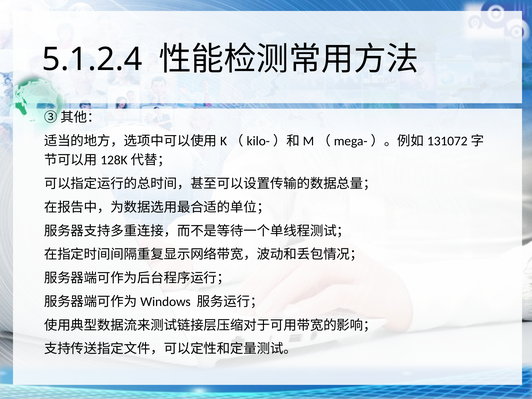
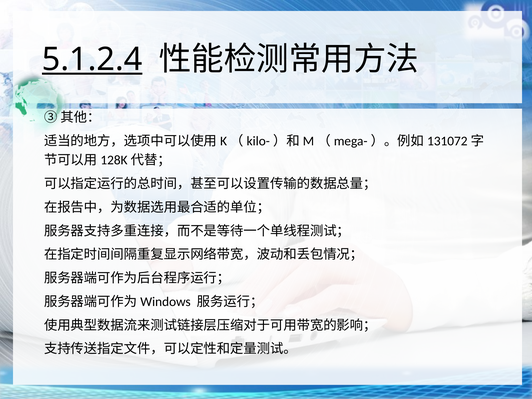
5.1.2.4 underline: none -> present (92, 60)
